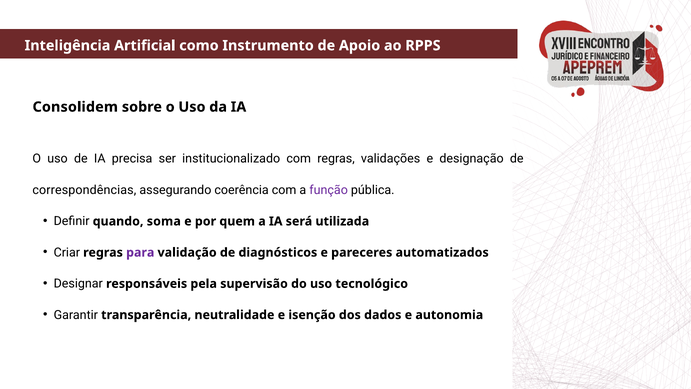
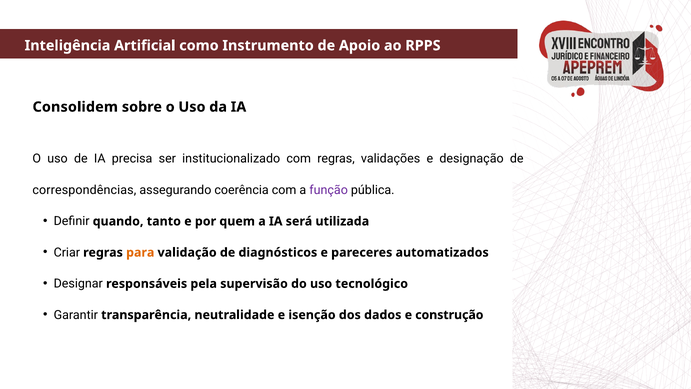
soma: soma -> tanto (164, 221)
para colour: purple -> orange (140, 252)
autonomia: autonomia -> construção (449, 315)
